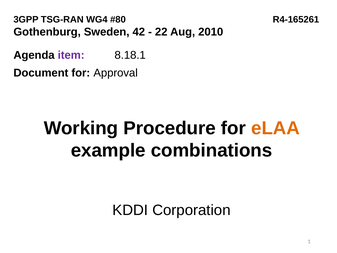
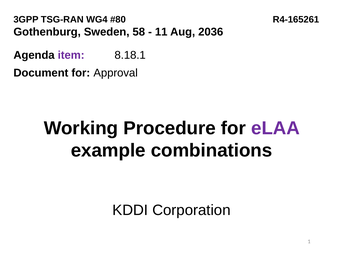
42: 42 -> 58 (139, 32)
22: 22 -> 11 (161, 32)
2010: 2010 -> 2036 (211, 32)
eLAA colour: orange -> purple (276, 128)
